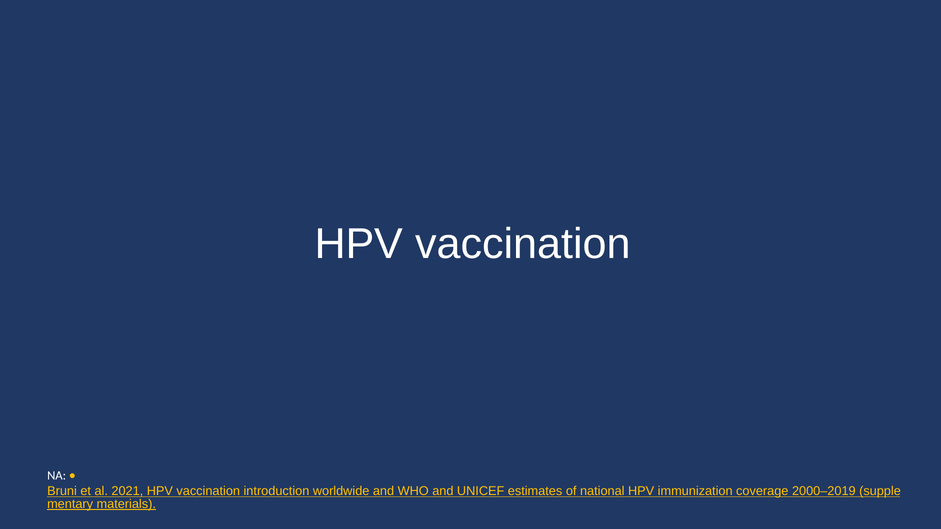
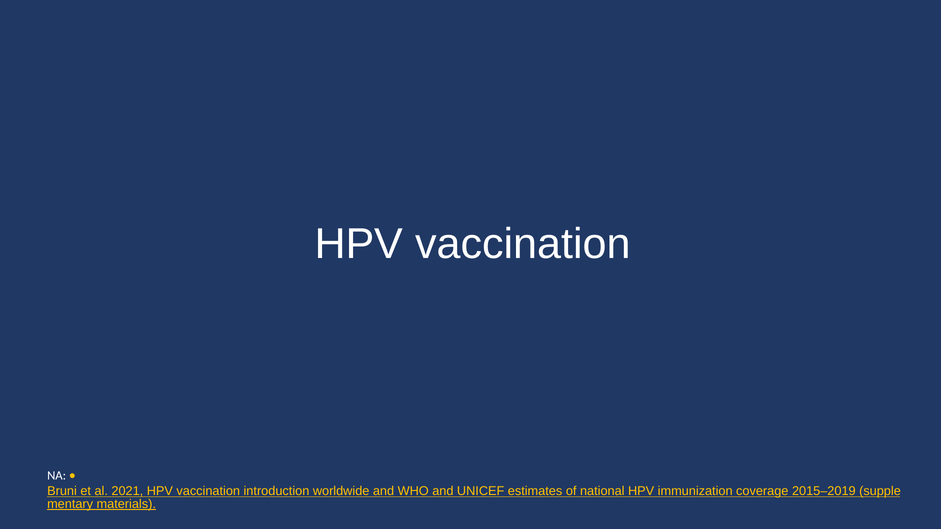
2000–2019: 2000–2019 -> 2015–2019 (824, 491)
